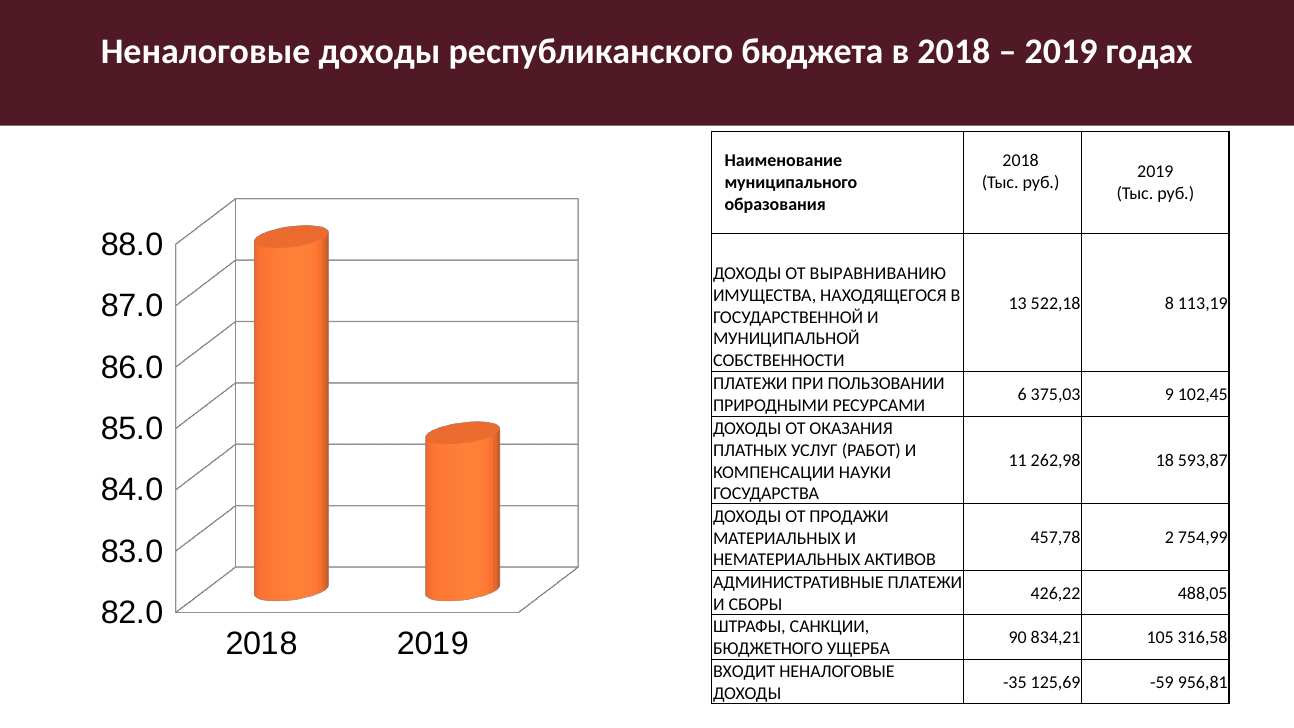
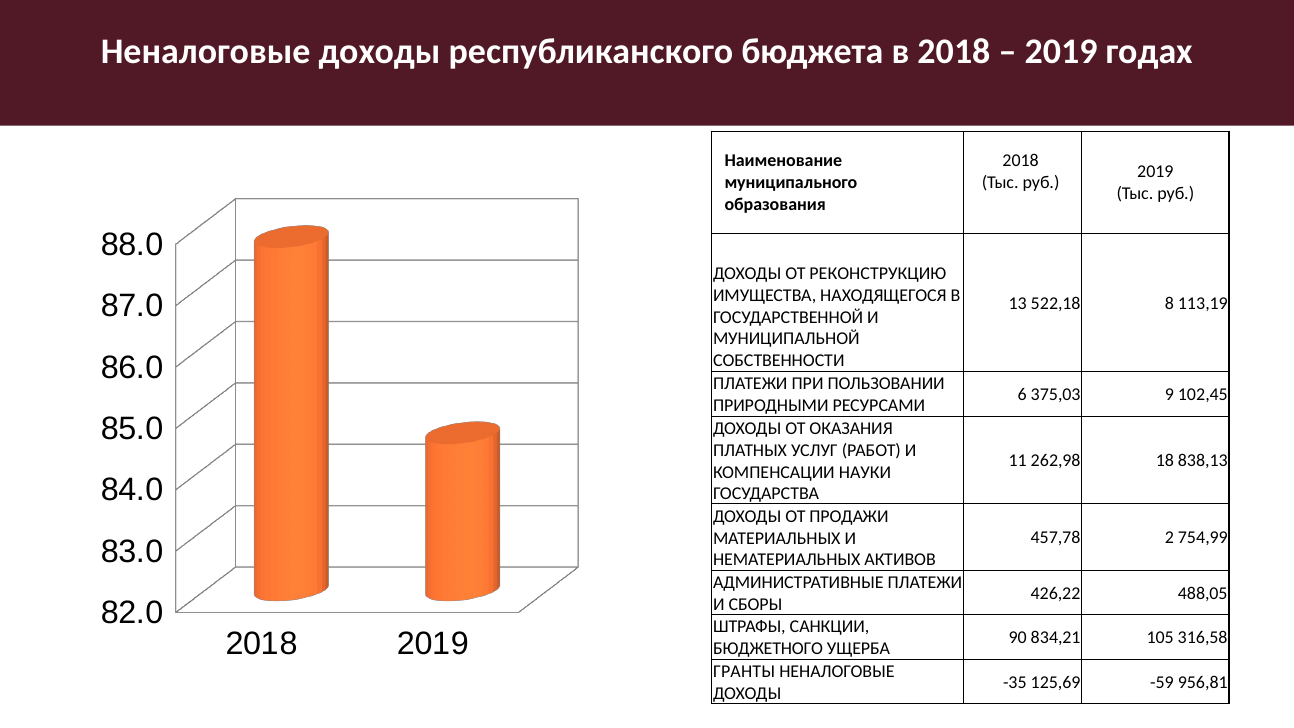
ВЫРАВНИВАНИЮ: ВЫРАВНИВАНИЮ -> РЕКОНСТРУКЦИЮ (878, 274)
593,87: 593,87 -> 838,13 (1203, 461)
ВХОДИТ: ВХОДИТ -> ГРАНТЫ (744, 672)
